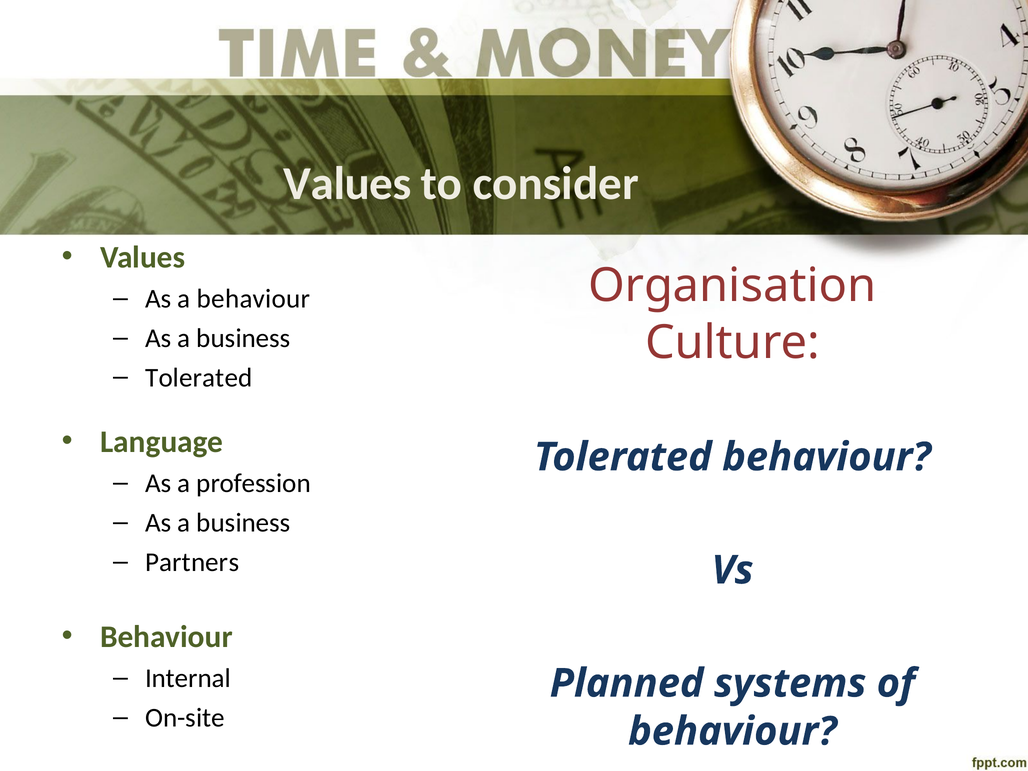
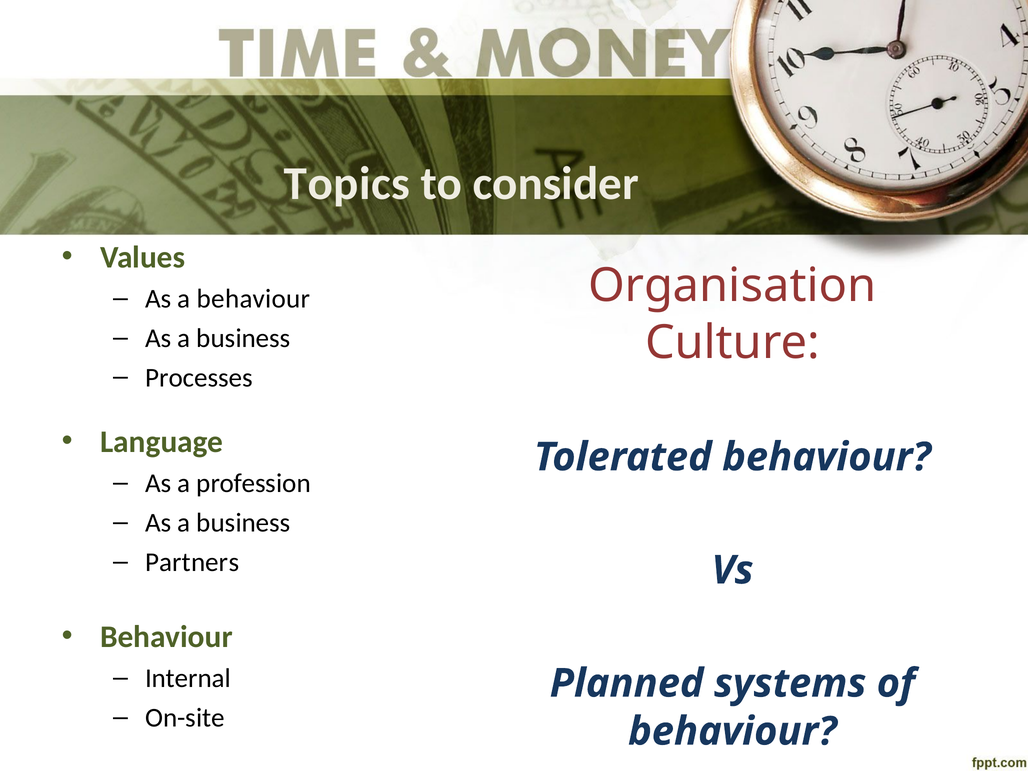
Values: Values -> Topics (347, 184)
Tolerated: Tolerated -> Processes (199, 378)
